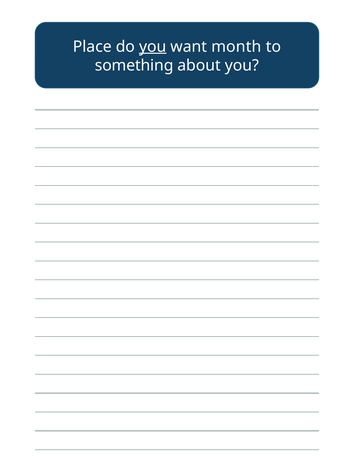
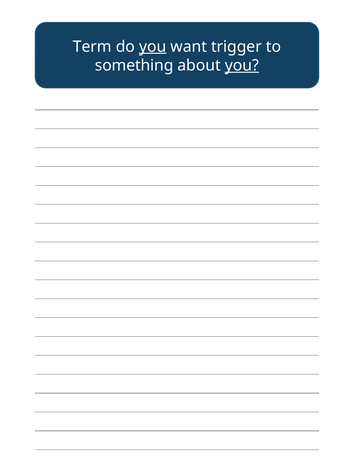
Place: Place -> Term (92, 47)
month: month -> trigger (236, 47)
you underline: none -> present (242, 65)
